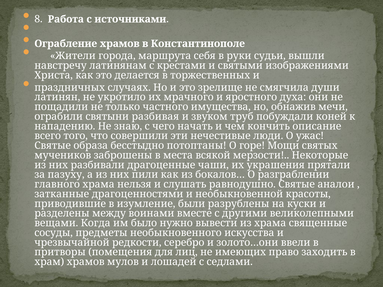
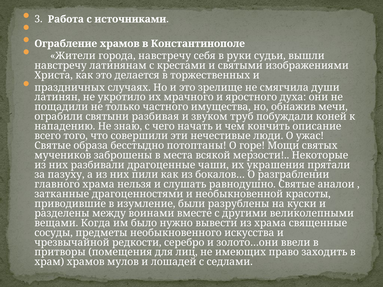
8: 8 -> 3 (38, 19)
города маршрута: маршрута -> навстречу (165, 56)
